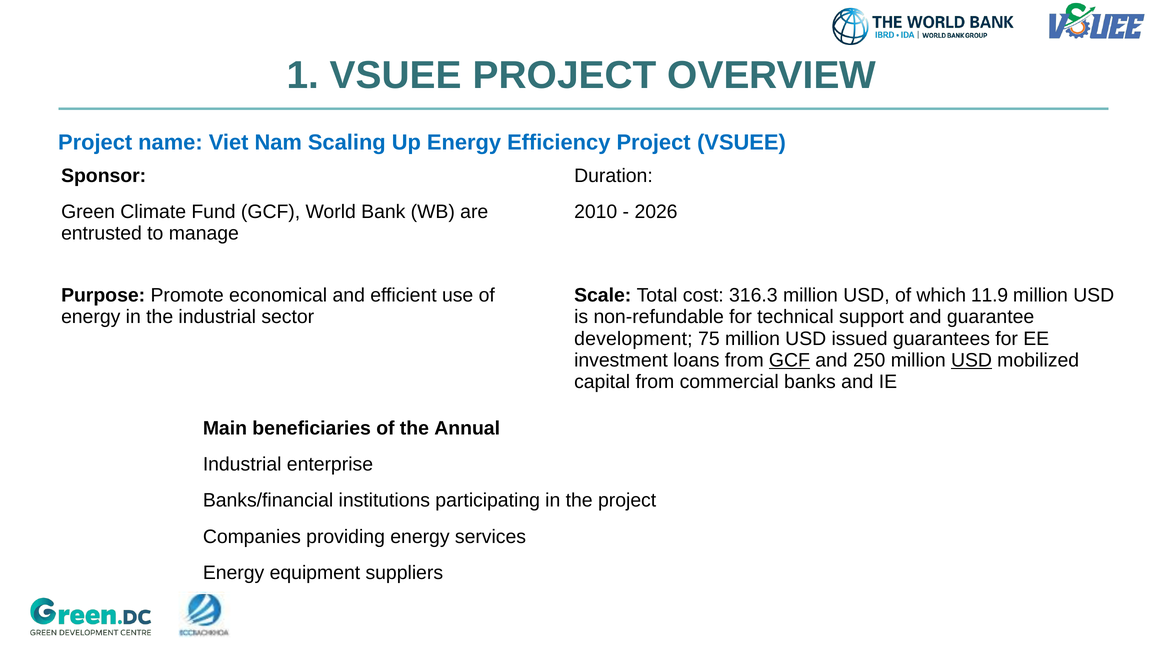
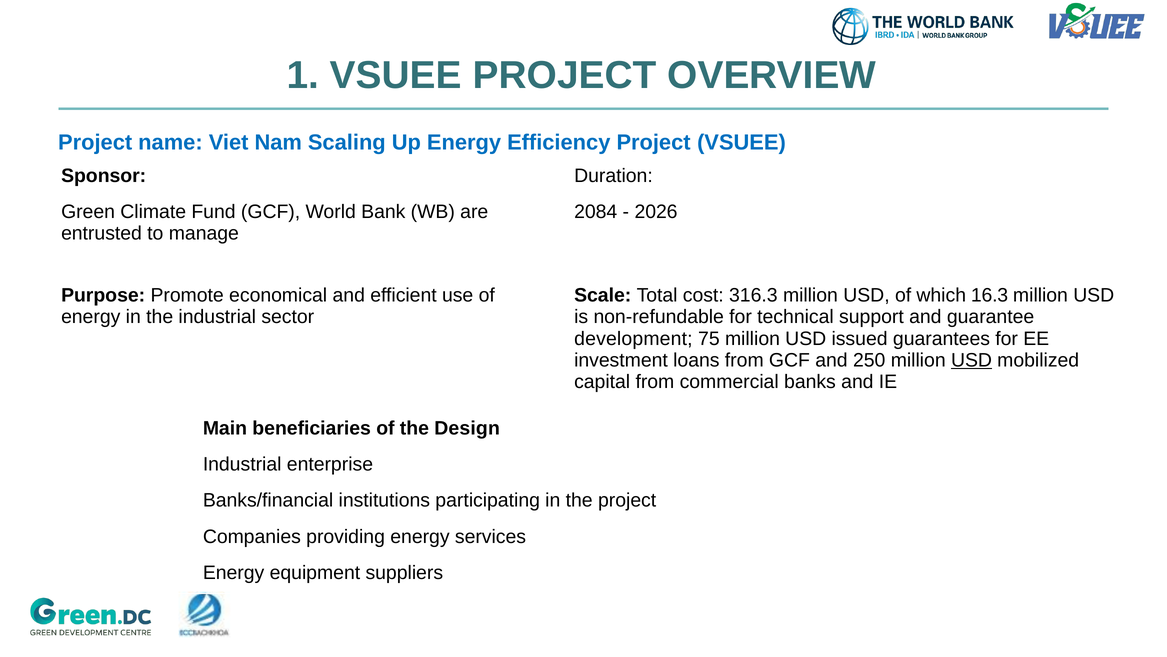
2010: 2010 -> 2084 (596, 212)
11.9: 11.9 -> 16.3 (990, 295)
GCF underline: present -> none (789, 360)
Annual: Annual -> Design (467, 428)
